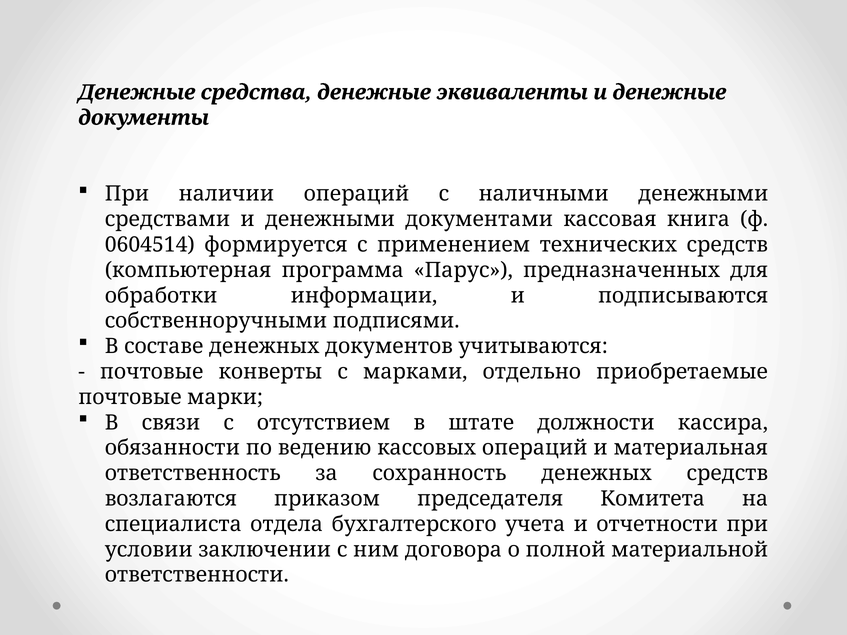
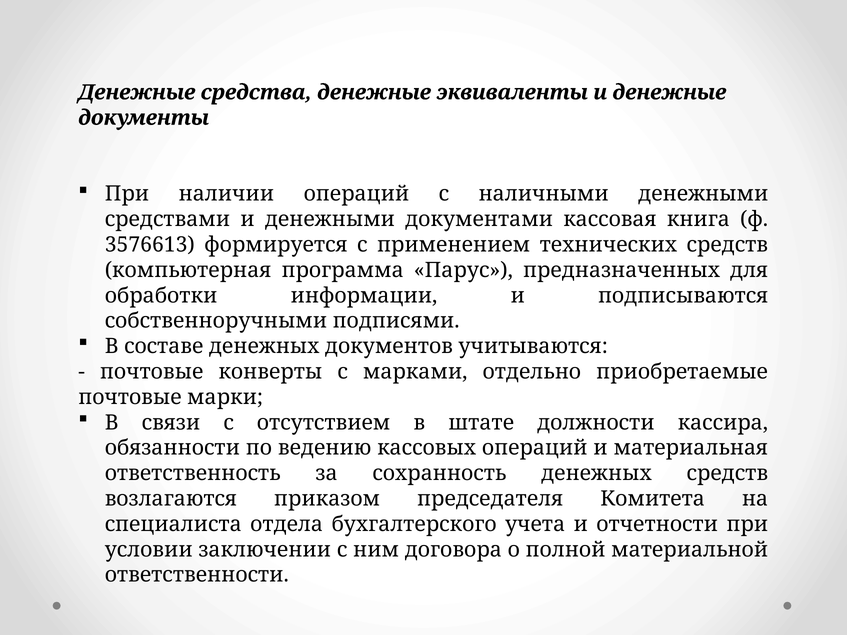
0604514: 0604514 -> 3576613 (150, 245)
